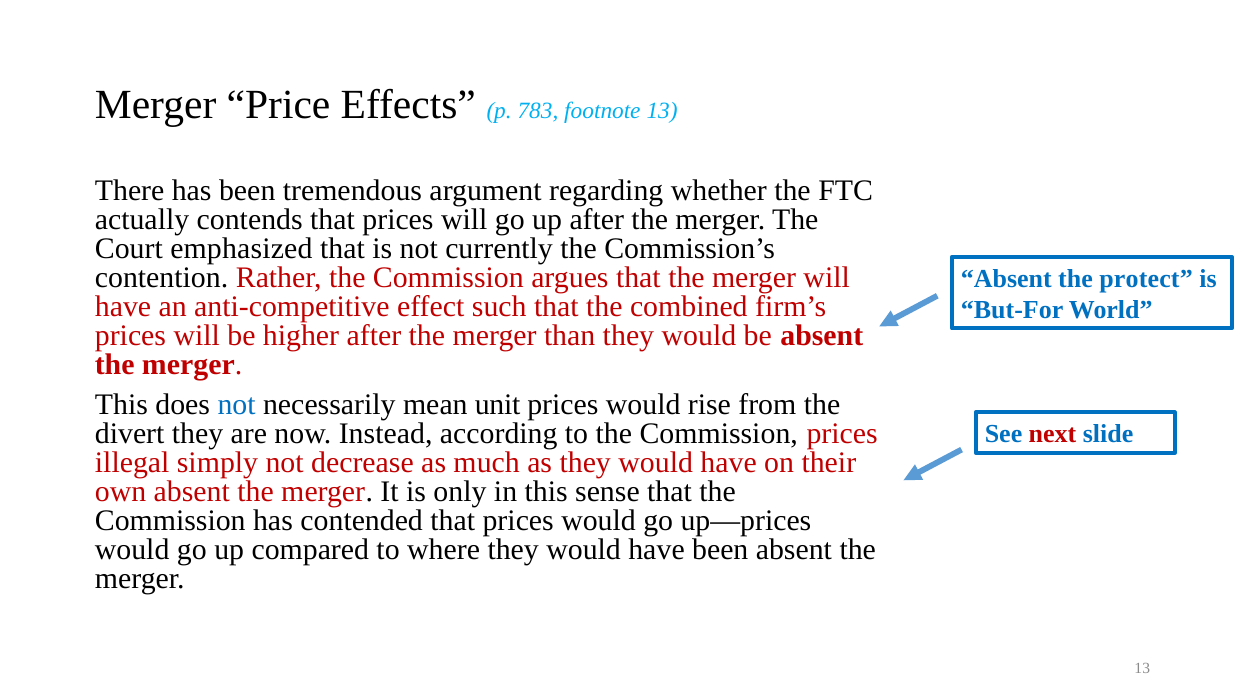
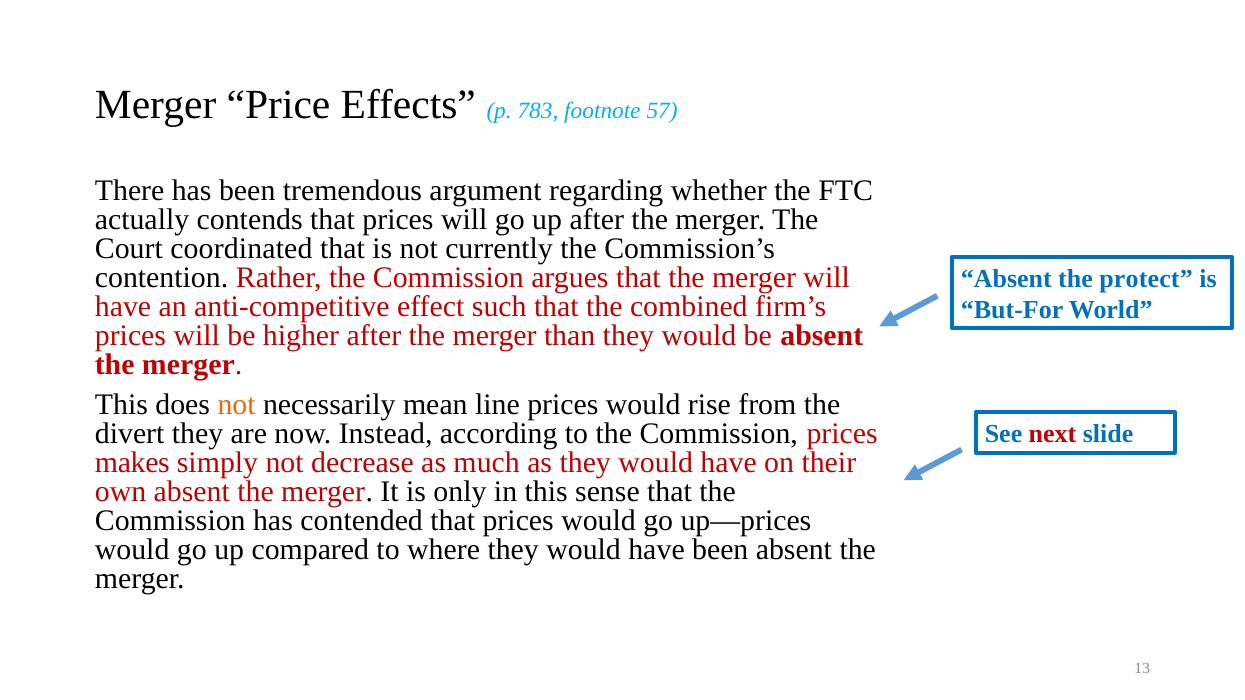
footnote 13: 13 -> 57 (662, 111)
emphasized: emphasized -> coordinated (241, 249)
not colour: blue -> orange (237, 405)
unit: unit -> line (497, 405)
illegal: illegal -> makes (132, 463)
